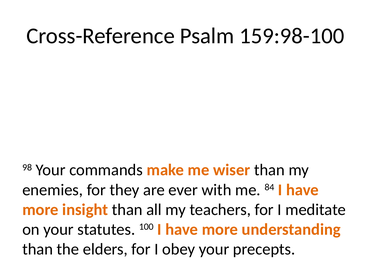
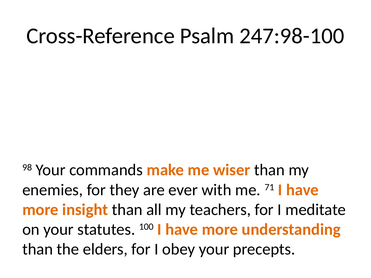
159:98-100: 159:98-100 -> 247:98-100 (292, 36)
84: 84 -> 71 (269, 187)
